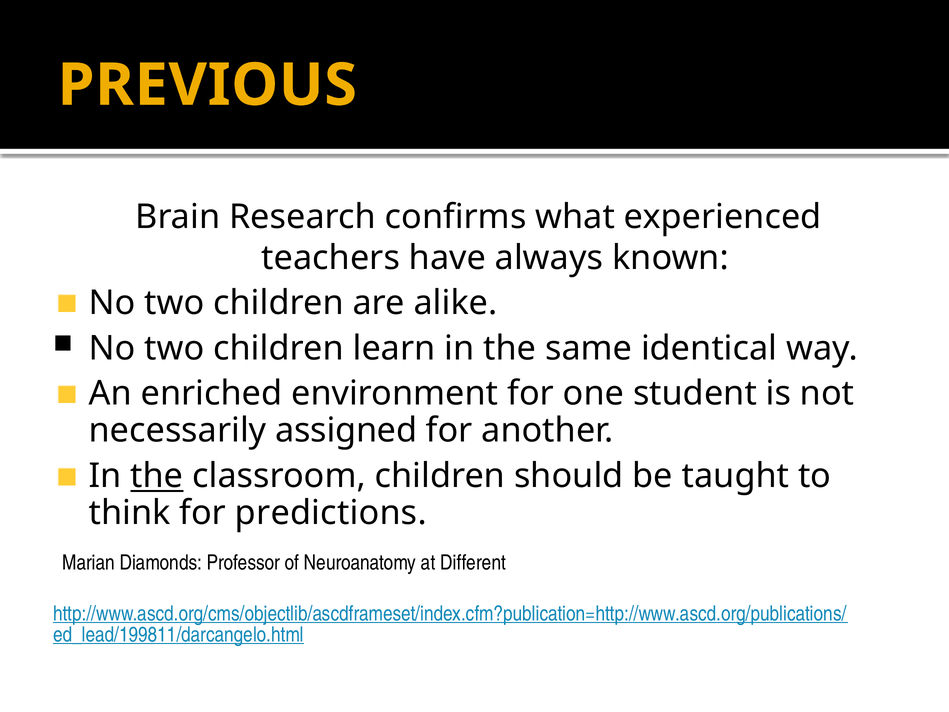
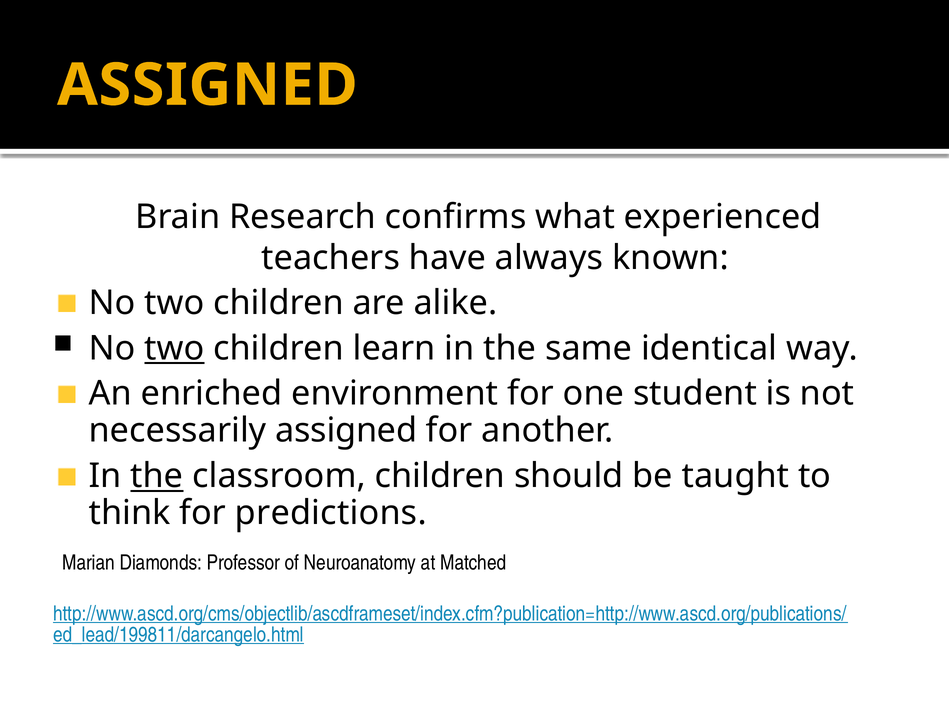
PREVIOUS: PREVIOUS -> ASSIGNED (207, 85)
two underline: none -> present (174, 348)
Different: Different -> Matched (473, 563)
